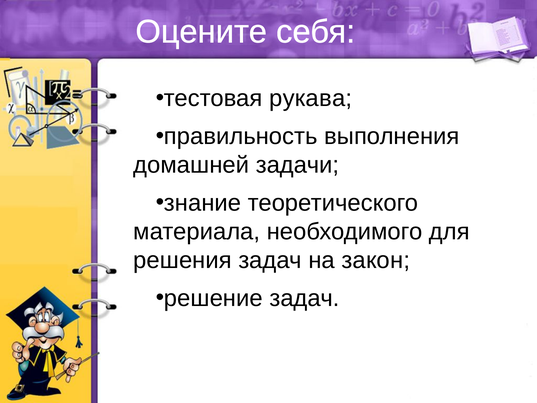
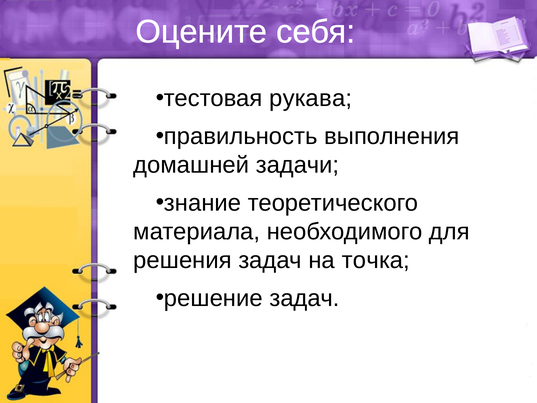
закон: закон -> точка (376, 260)
